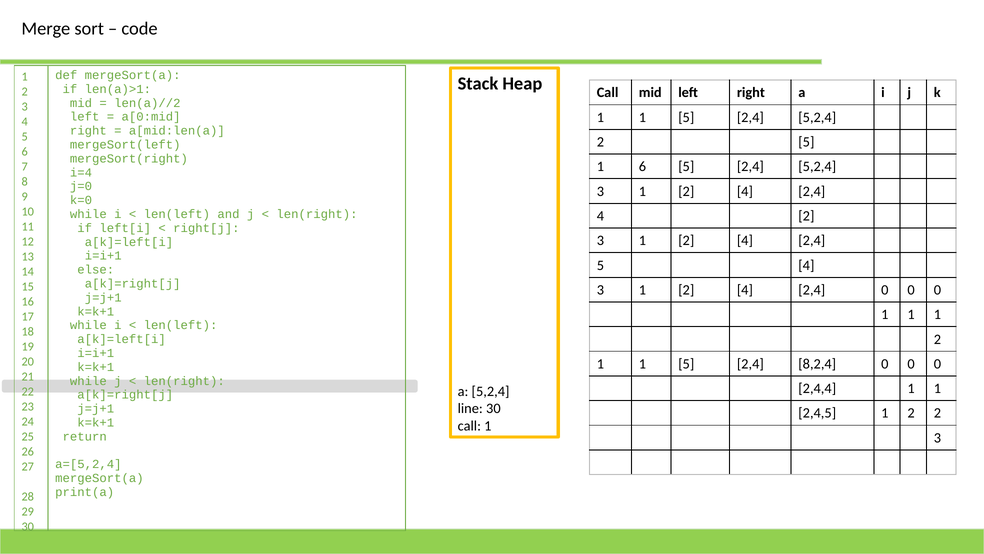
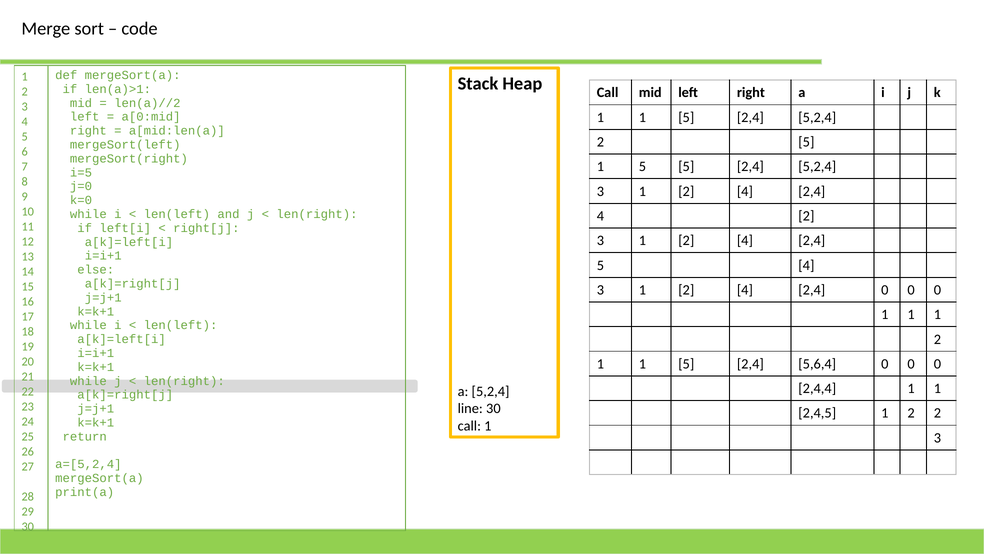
6: 6 -> 5 (642, 166)
i=4: i=4 -> i=5 (81, 172)
8,2,4: 8,2,4 -> 5,6,4 (817, 364)
